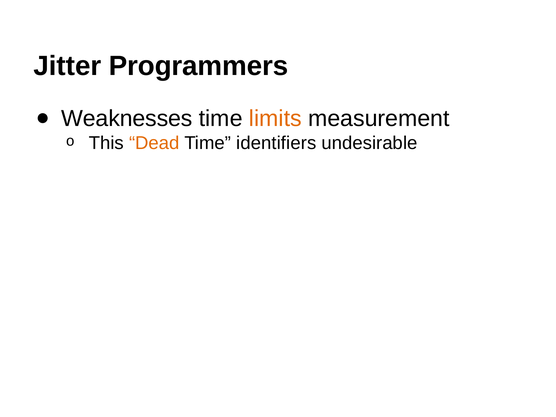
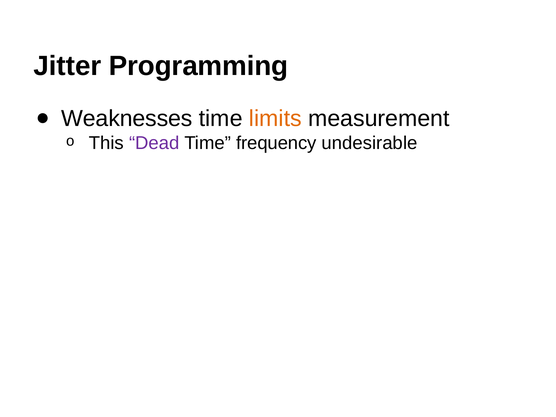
Programmers: Programmers -> Programming (199, 66)
Dead colour: orange -> purple (154, 143)
identifiers: identifiers -> frequency (276, 143)
